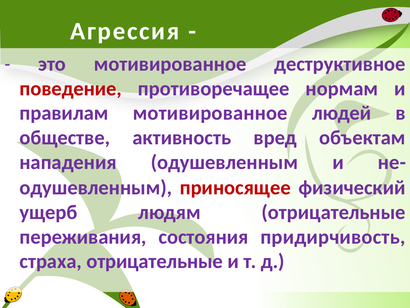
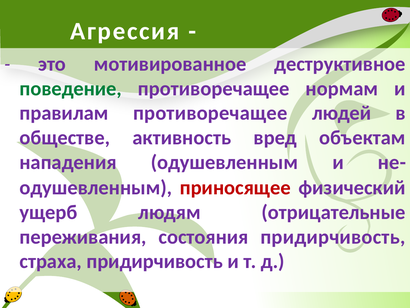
поведение colour: red -> green (71, 88)
правилам мотивированное: мотивированное -> противоречащее (210, 113)
страха отрицательные: отрицательные -> придирчивость (155, 261)
